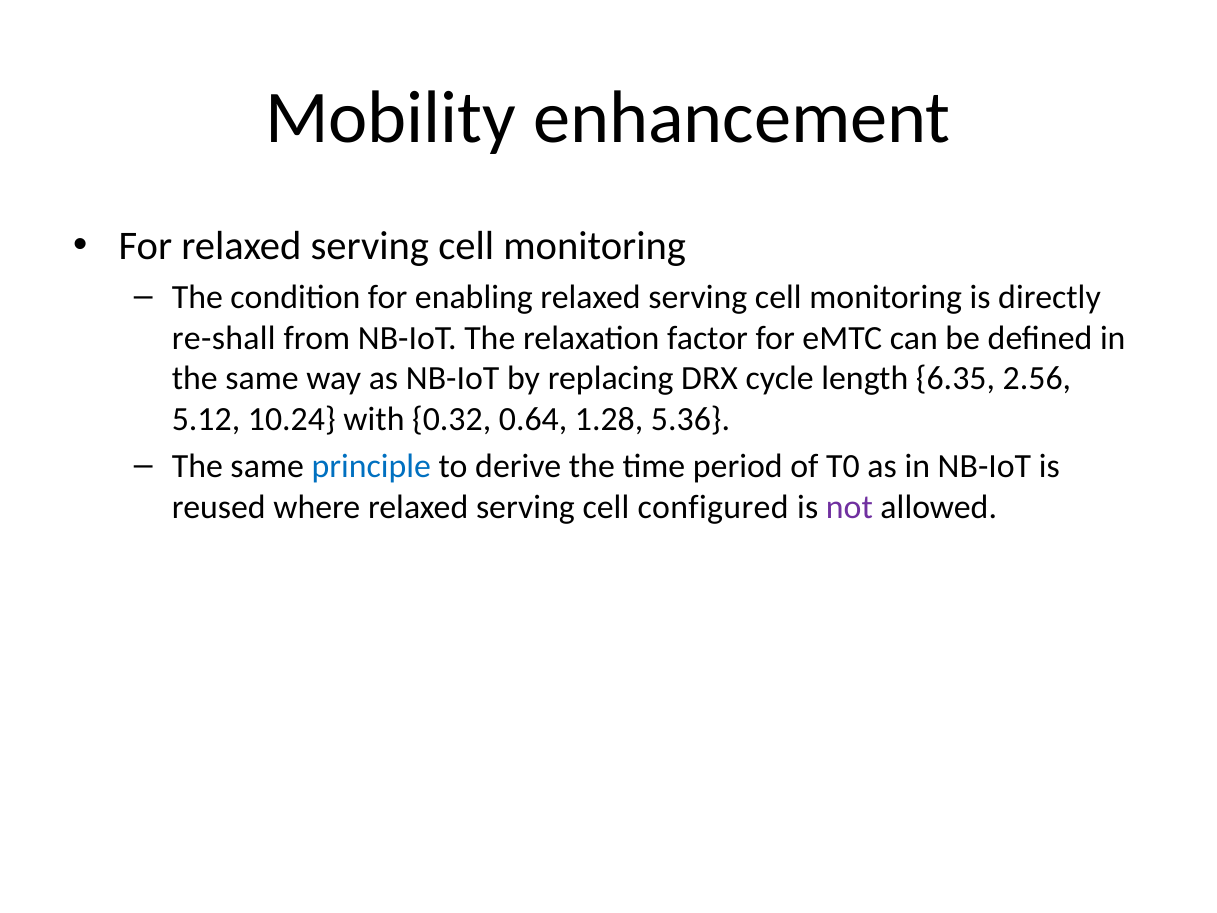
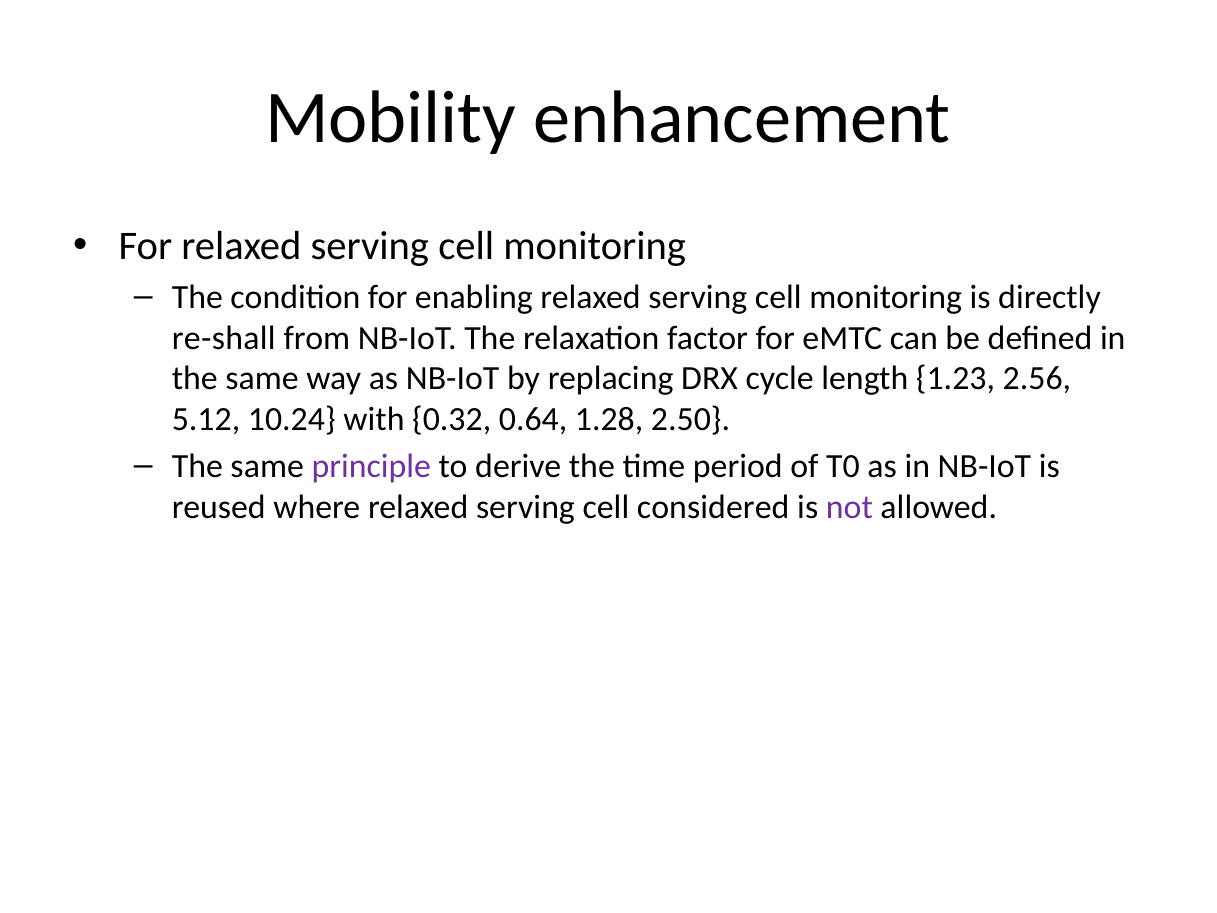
6.35: 6.35 -> 1.23 (955, 378)
5.36: 5.36 -> 2.50 (691, 419)
principle colour: blue -> purple (371, 466)
configured: configured -> considered (713, 507)
